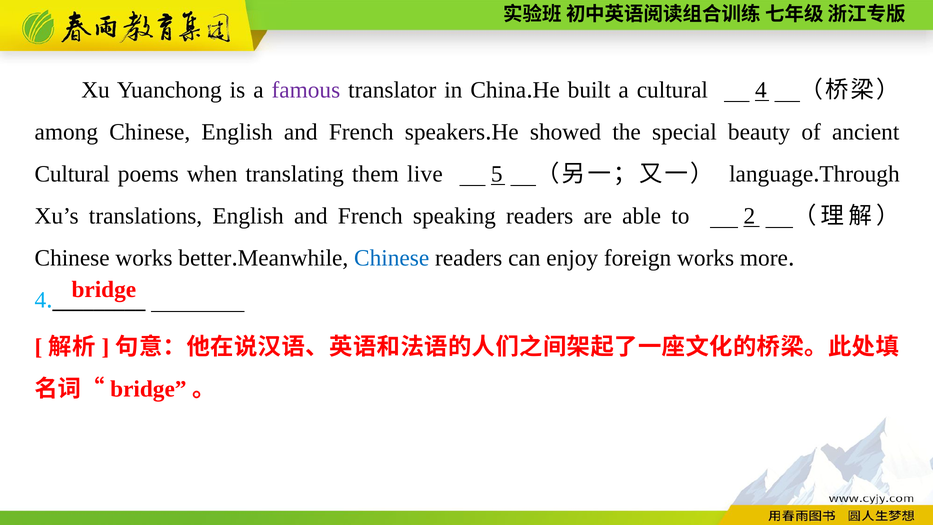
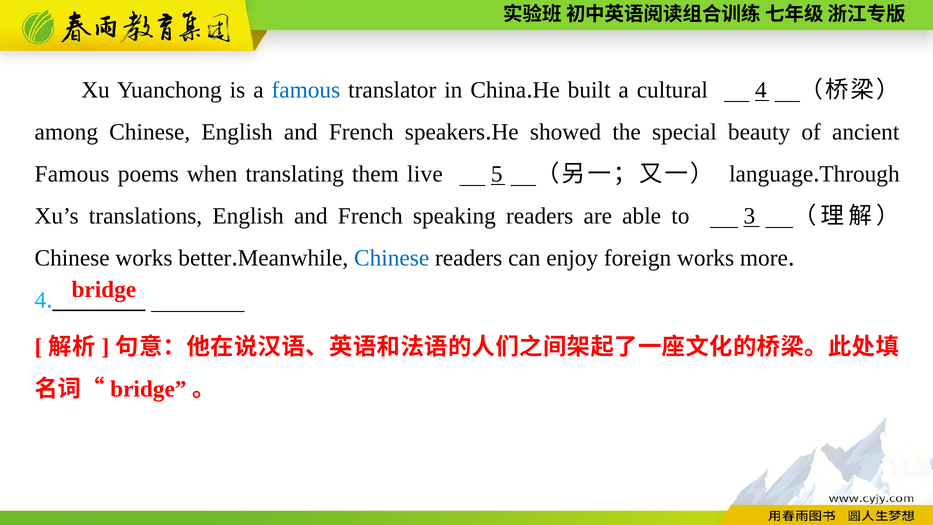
famous colour: purple -> blue (306, 90)
Cultural: Cultural -> Famous (72, 174)
2: 2 -> 3 (749, 216)
